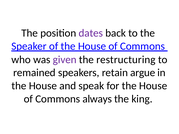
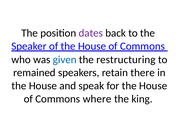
given colour: purple -> blue (65, 60)
argue: argue -> there (143, 73)
always: always -> where (97, 99)
